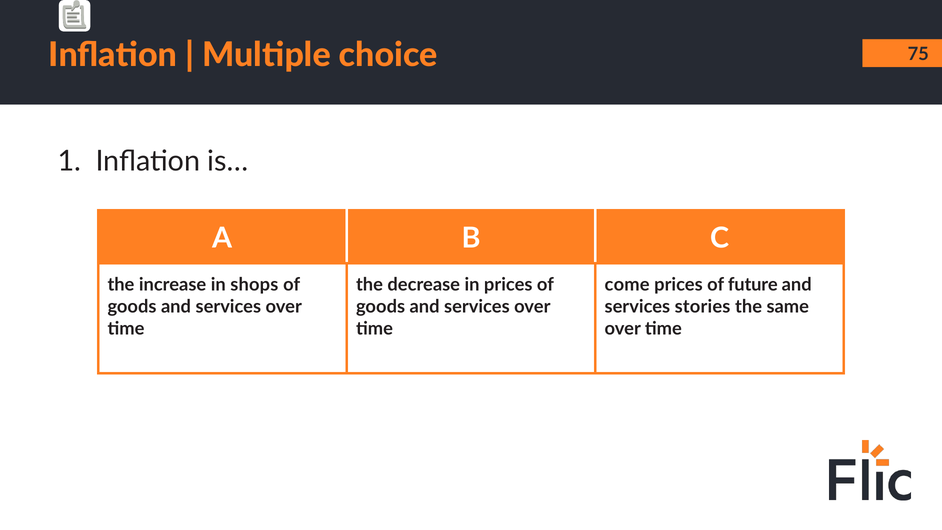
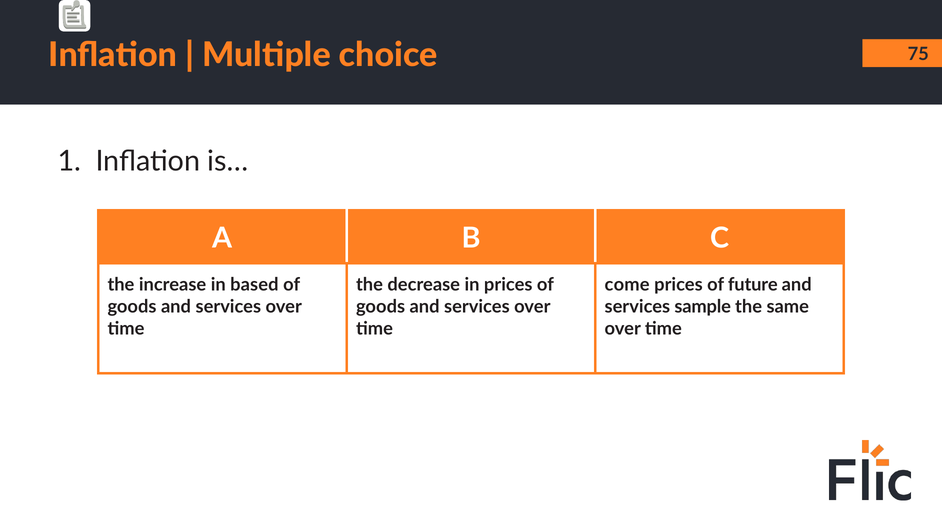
shops: shops -> based (254, 285)
stories: stories -> sample (703, 307)
